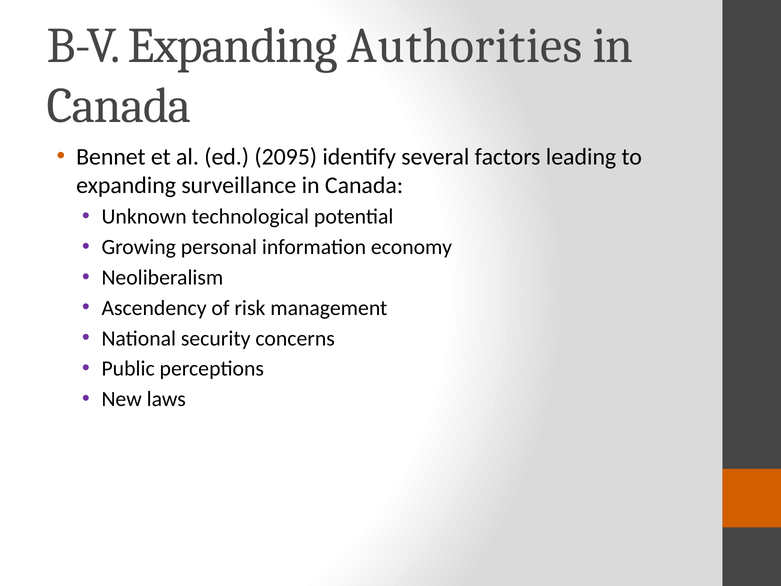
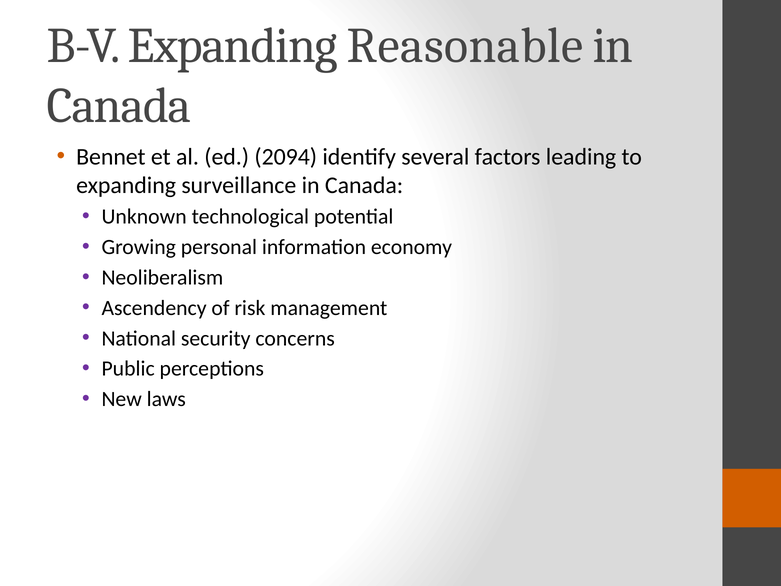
Authorities: Authorities -> Reasonable (465, 46)
2095: 2095 -> 2094 (286, 157)
